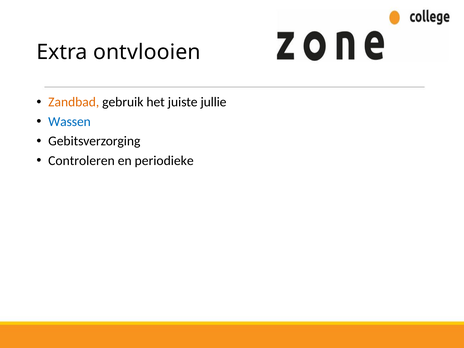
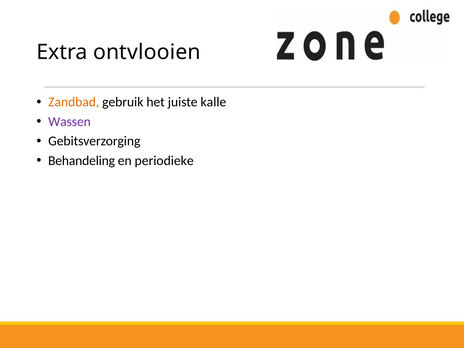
jullie: jullie -> kalle (213, 102)
Wassen colour: blue -> purple (70, 122)
Controleren: Controleren -> Behandeling (82, 161)
